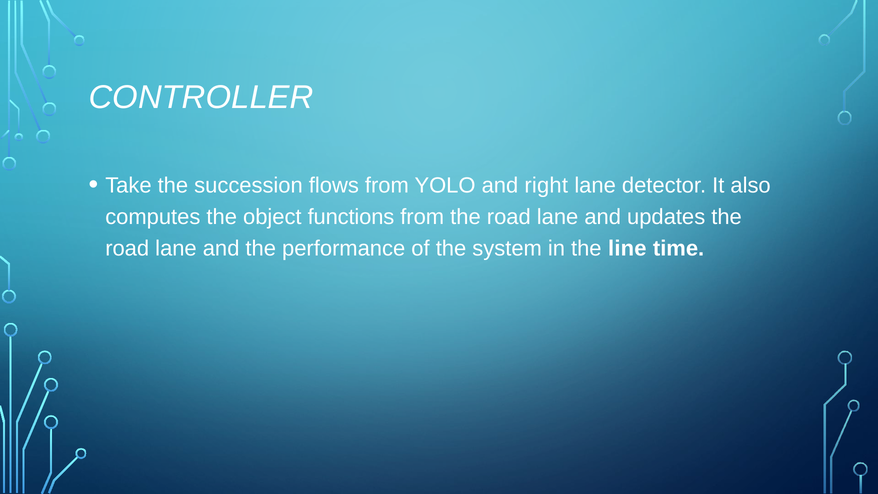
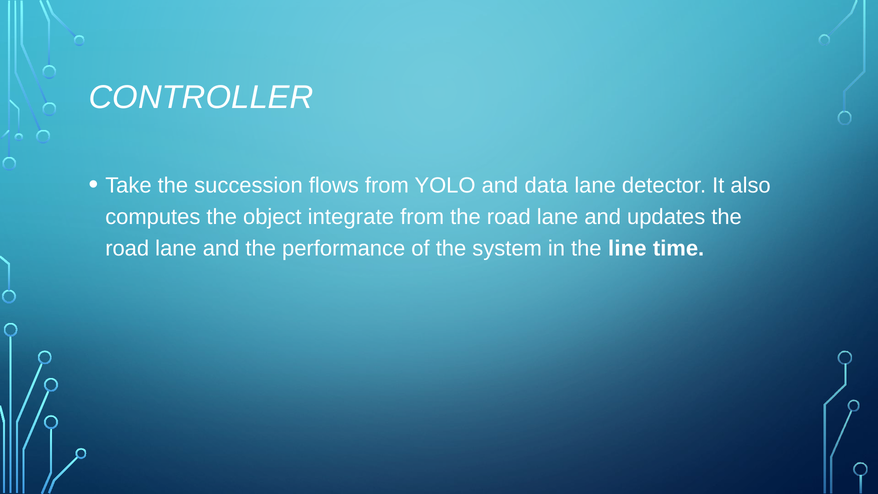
right: right -> data (546, 185)
functions: functions -> integrate (351, 217)
